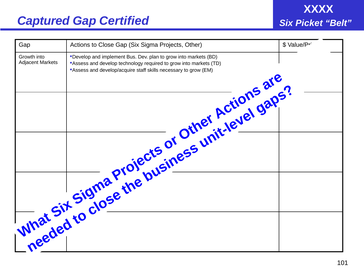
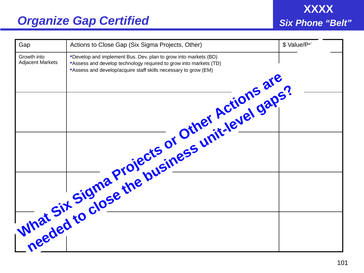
Captured: Captured -> Organize (43, 21)
Picket: Picket -> Phone (309, 23)
